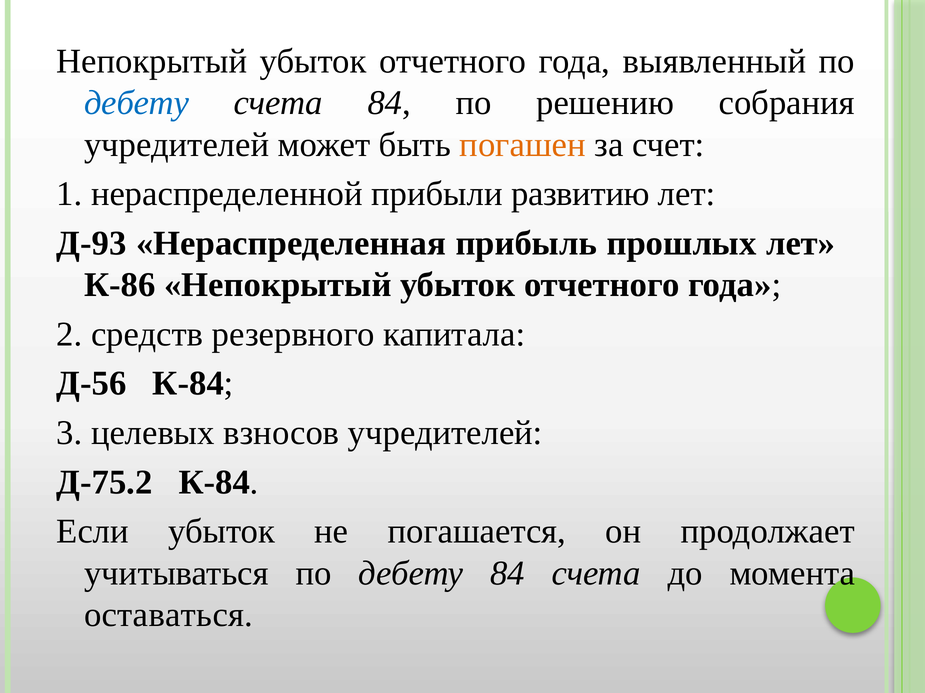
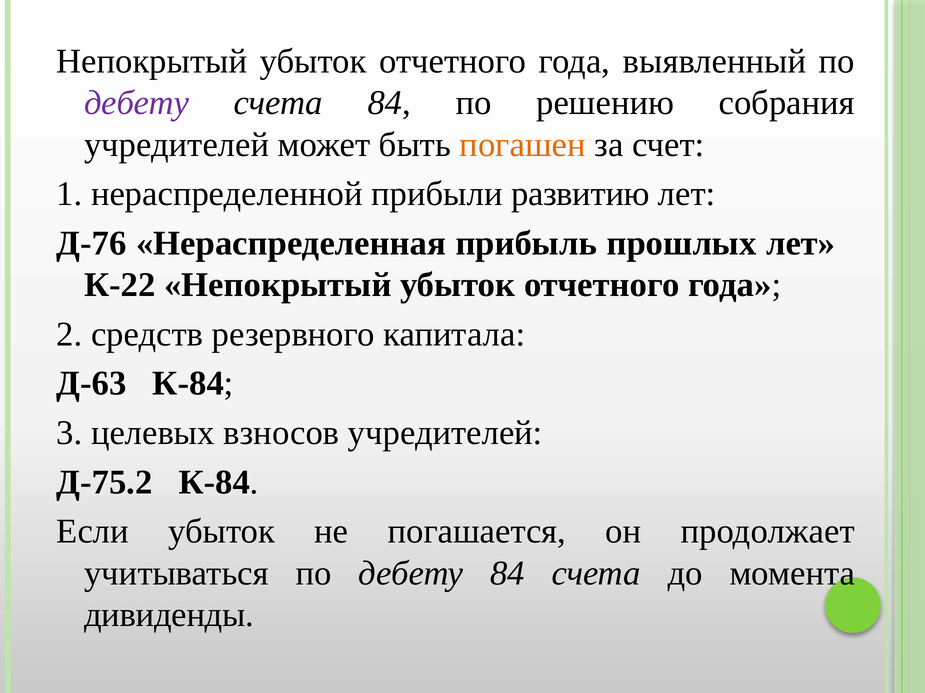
дебету colour: blue -> purple (137, 103)
Д-93: Д-93 -> Д-76 (91, 244)
К-86: К-86 -> К-22 (120, 285)
Д-56: Д-56 -> Д-63 (91, 384)
оставаться: оставаться -> дивиденды (169, 615)
